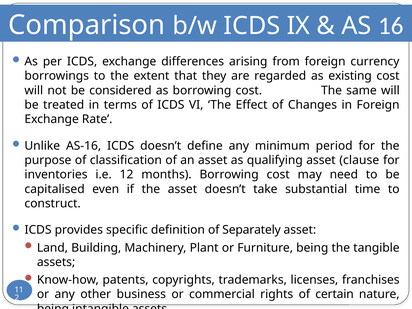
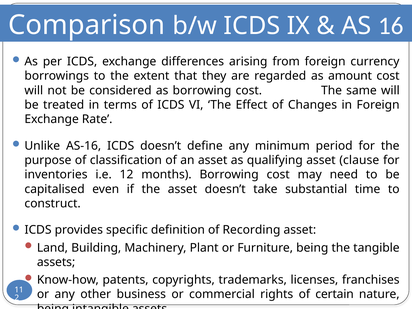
existing: existing -> amount (350, 76)
Separately: Separately -> Recording (251, 230)
